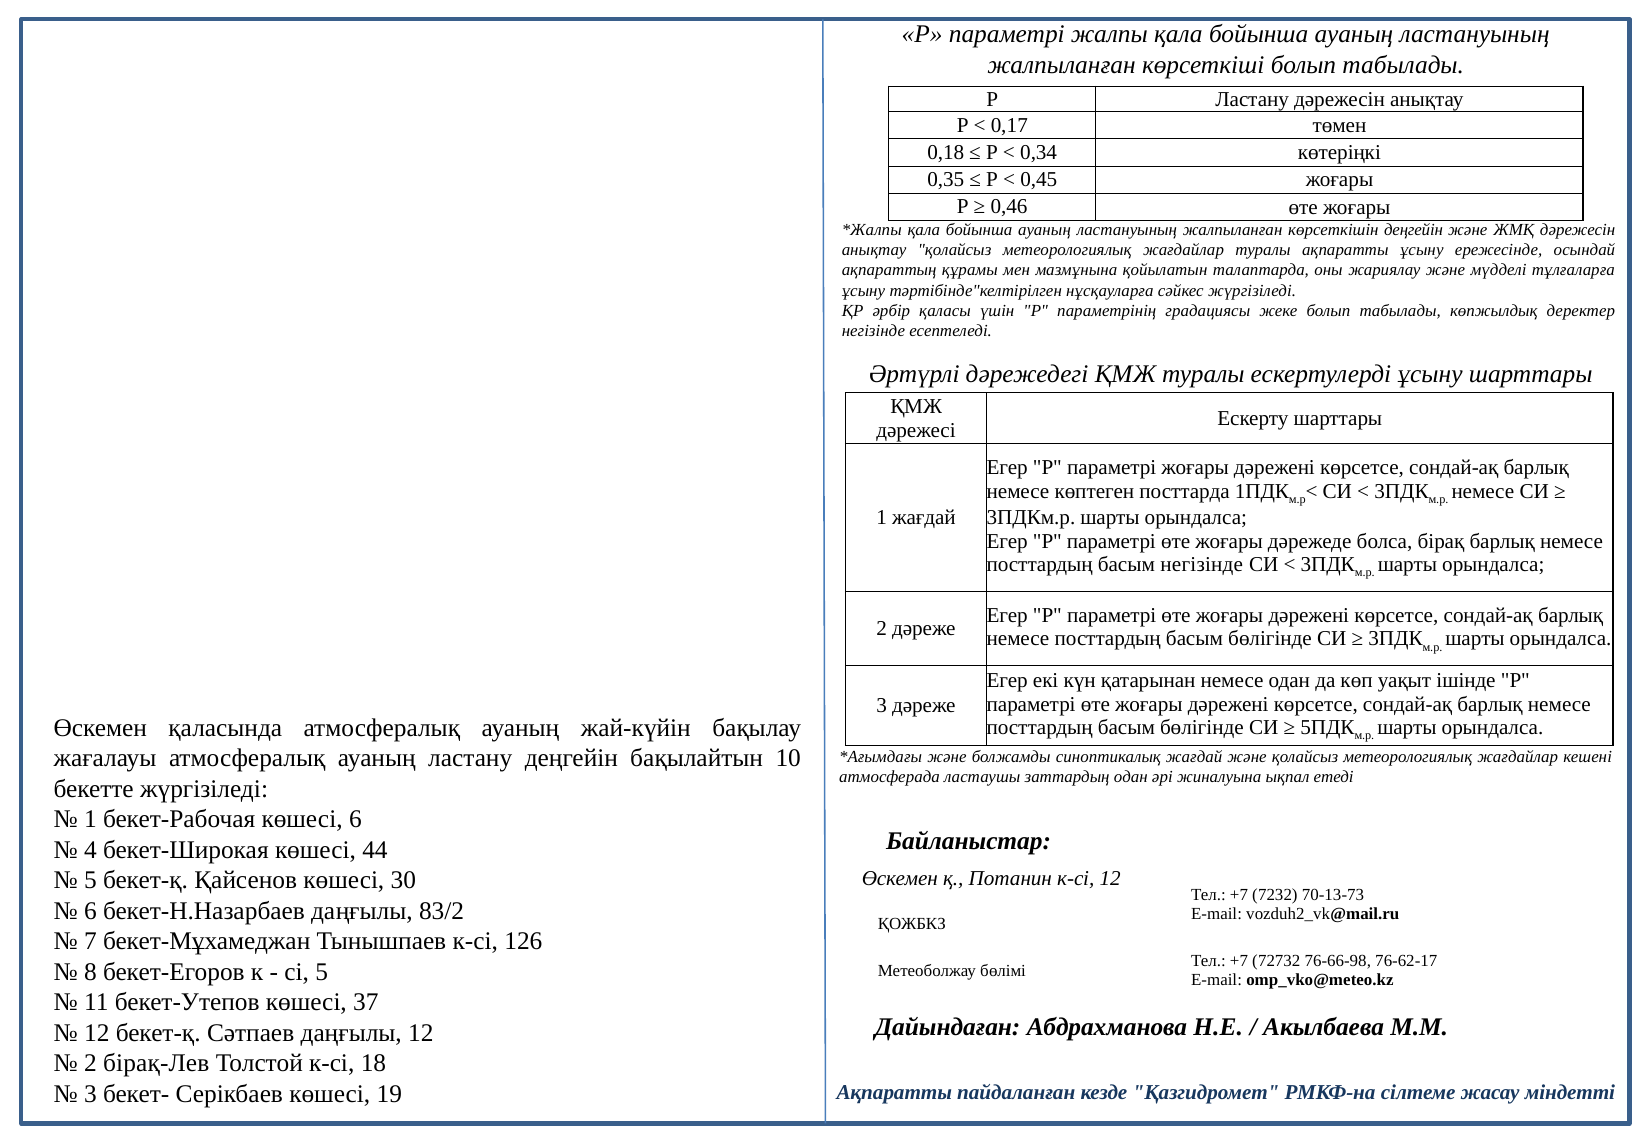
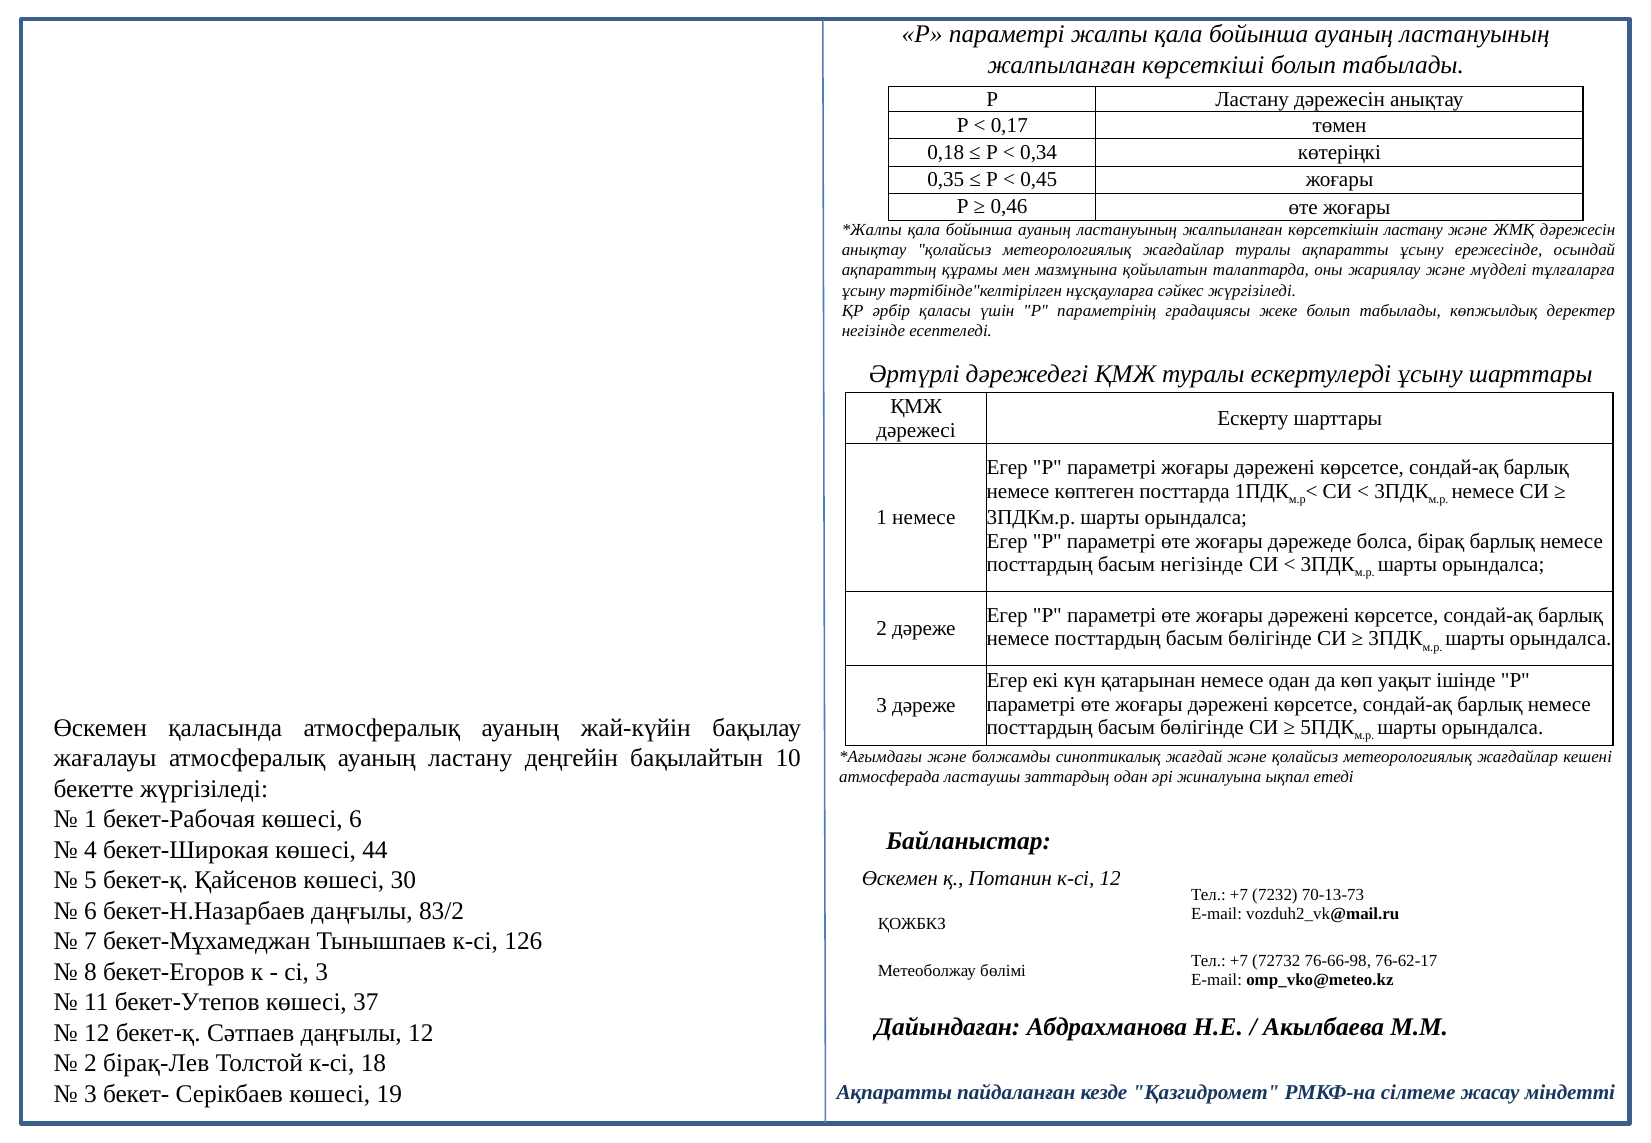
көрсеткішін деңгейін: деңгейін -> ластану (1413, 230)
1 жағдай: жағдай -> немесе (924, 518)
сі 5: 5 -> 3 (322, 972)
